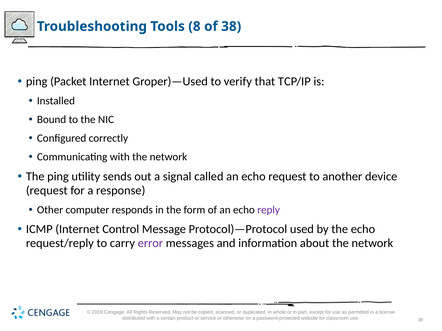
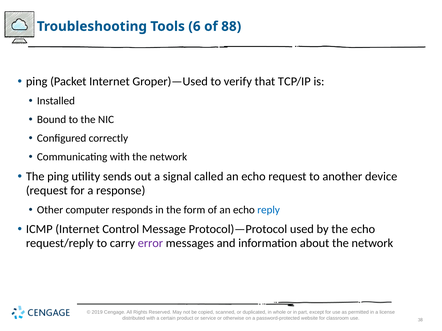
8: 8 -> 6 (194, 26)
of 38: 38 -> 88 (231, 26)
reply colour: purple -> blue (269, 210)
